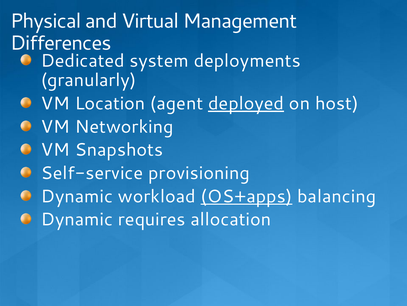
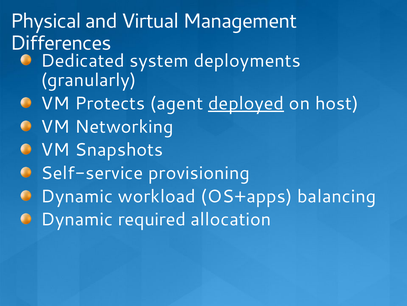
Location: Location -> Protects (110, 103)
OS+apps underline: present -> none (246, 196)
requires: requires -> required (152, 219)
